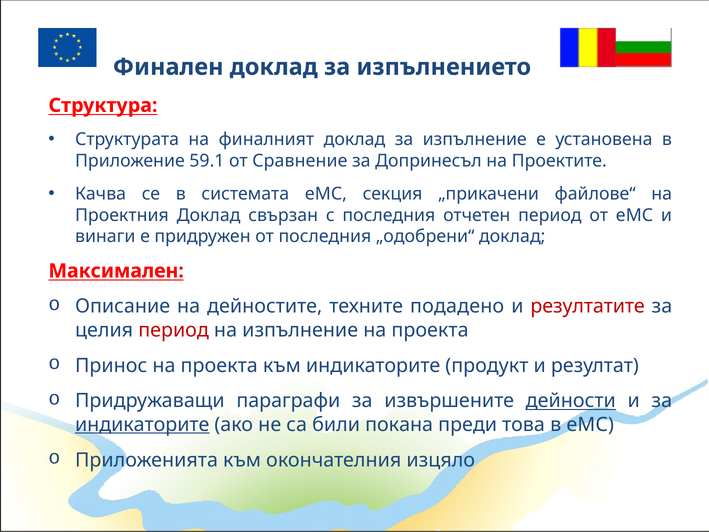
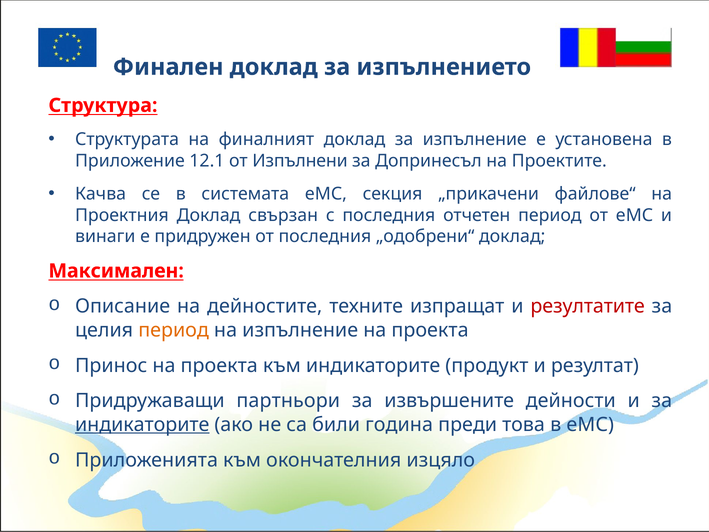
59.1: 59.1 -> 12.1 (207, 161)
Сравнение: Сравнение -> Изпълнени (300, 161)
подадено: подадено -> изпращат (457, 306)
период colour: red -> orange (174, 330)
параграфи: параграфи -> партньори (288, 401)
дейности underline: present -> none (571, 401)
покана: покана -> година (399, 424)
